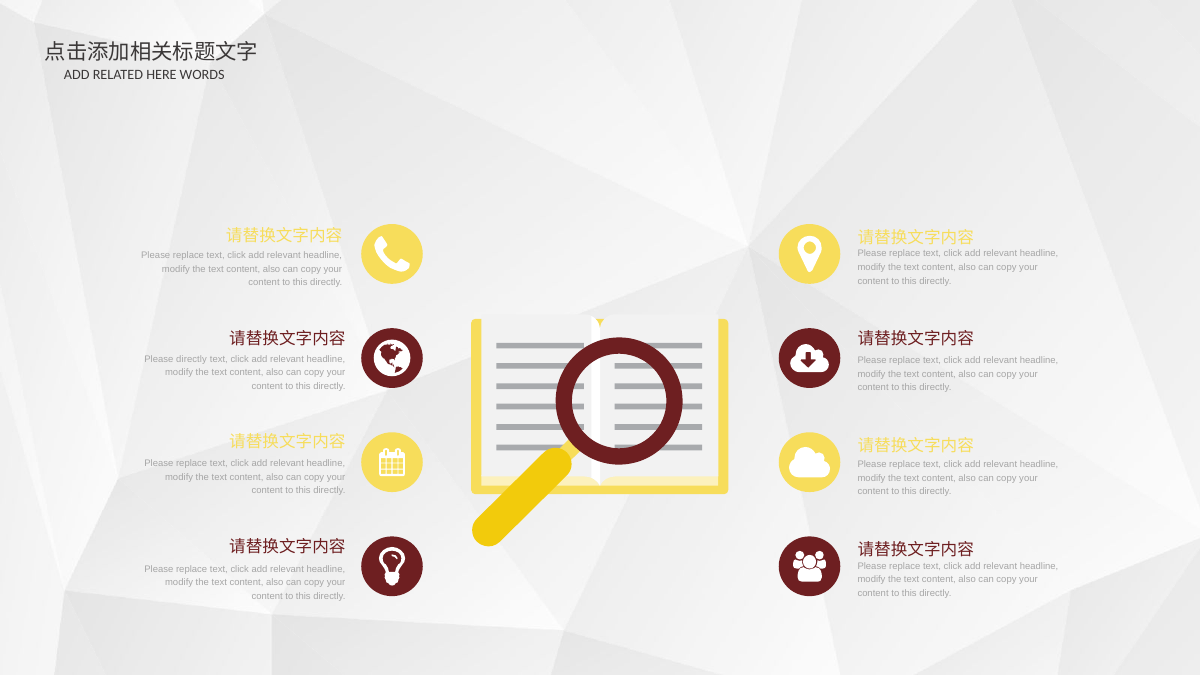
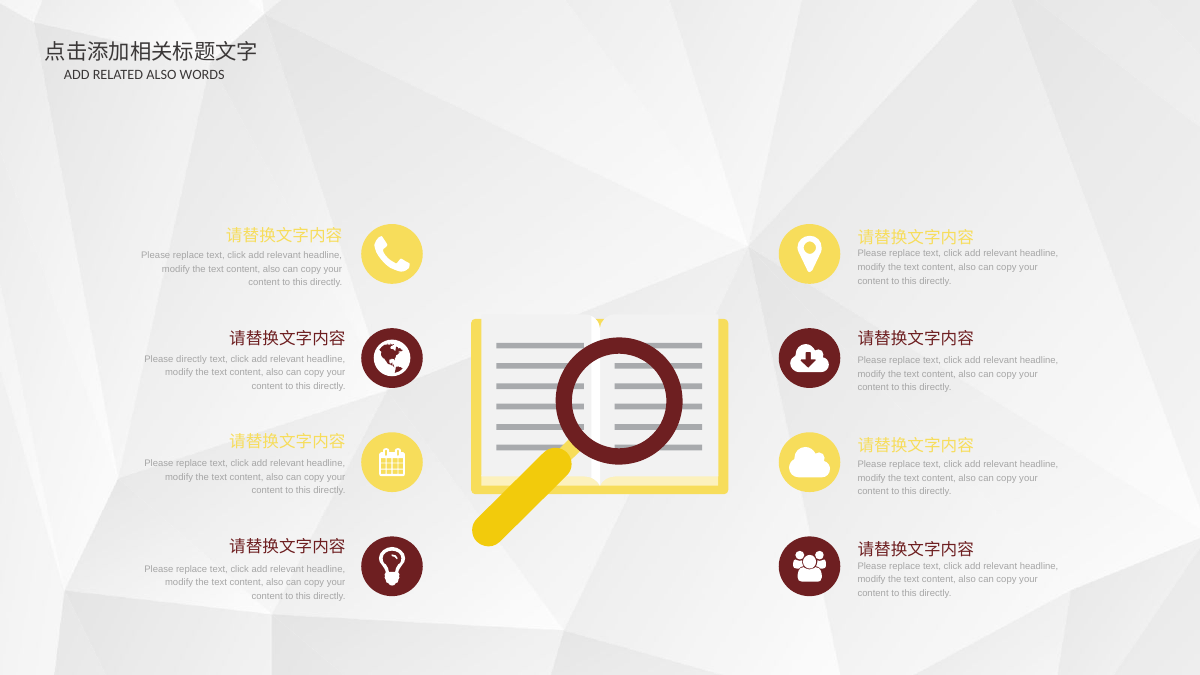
RELATED HERE: HERE -> ALSO (161, 75)
